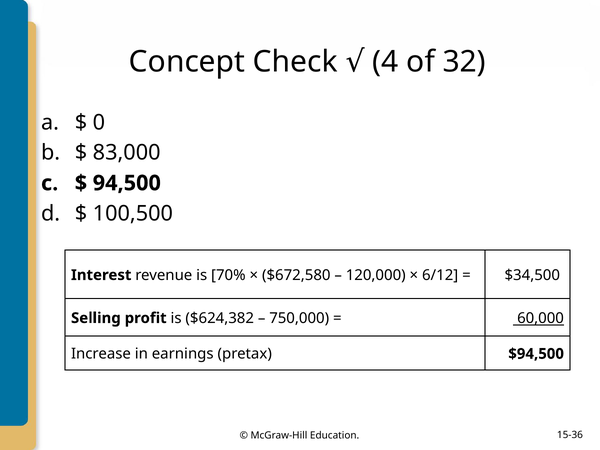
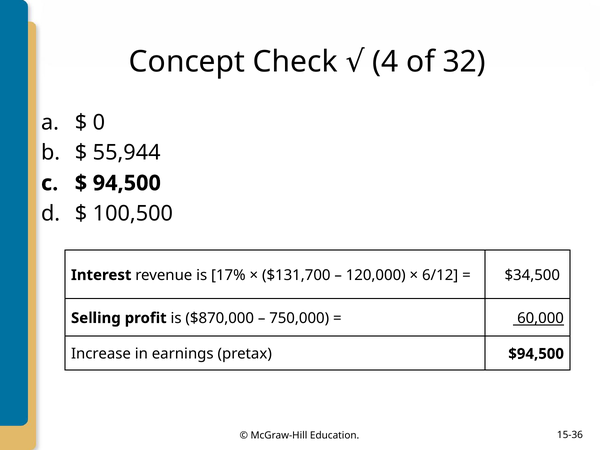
83,000: 83,000 -> 55,944 (127, 153)
70%: 70% -> 17% (228, 275)
$672,580: $672,580 -> $131,700 (296, 275)
$624,382: $624,382 -> $870,000 (220, 318)
